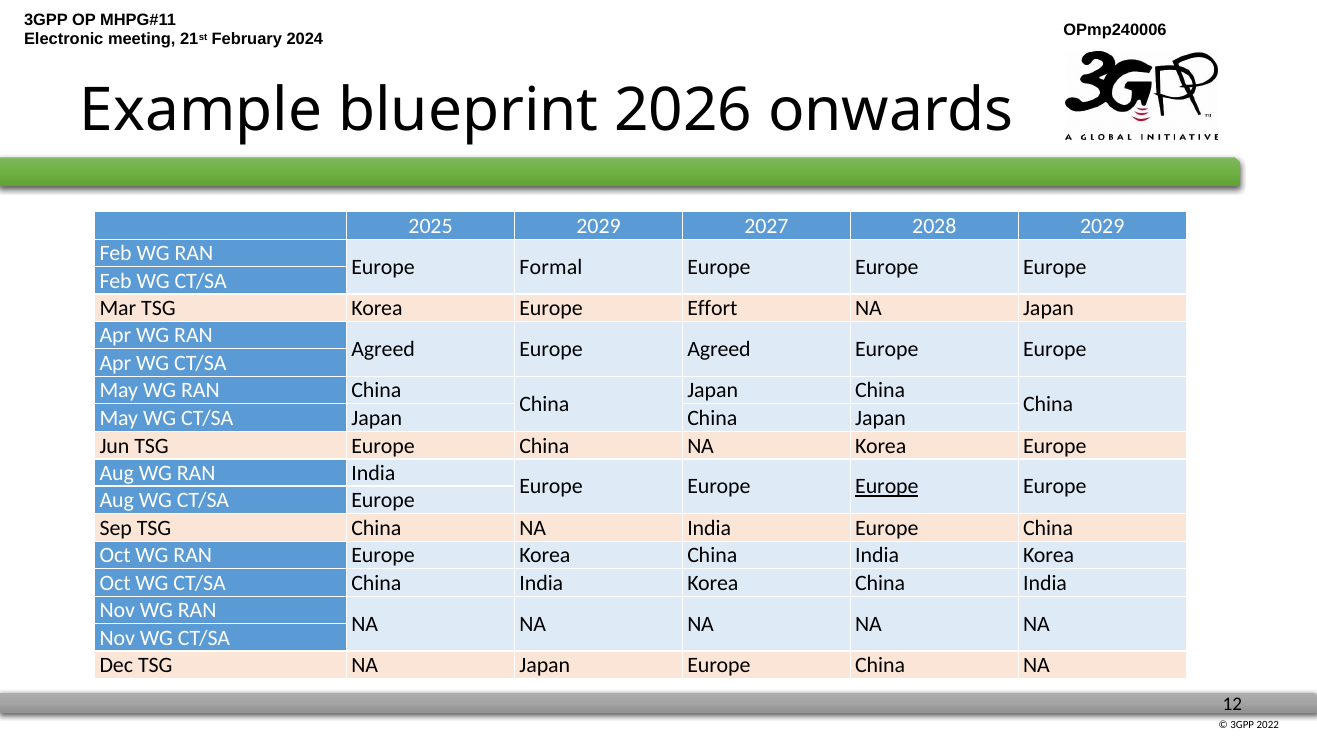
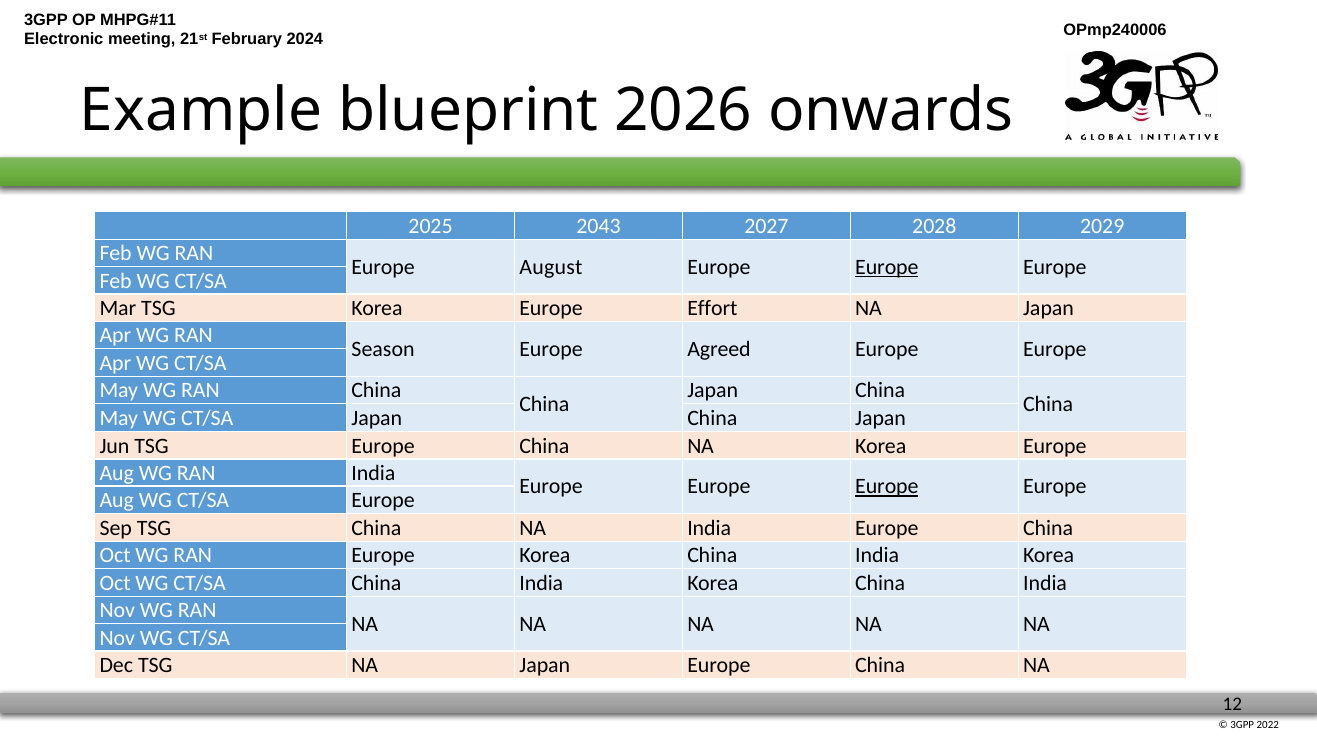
2025 2029: 2029 -> 2043 (599, 226)
Formal: Formal -> August (551, 267)
Europe underline: none -> present (887, 267)
Agreed: Agreed -> Season (383, 349)
